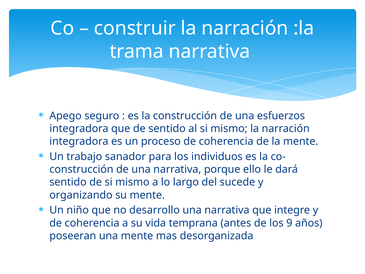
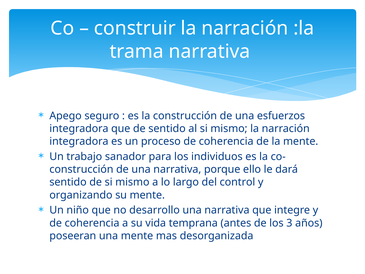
sucede: sucede -> control (237, 182)
9: 9 -> 3 (289, 223)
